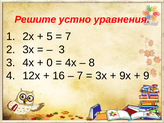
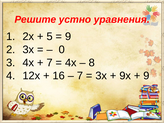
7: 7 -> 9 (68, 36)
3: 3 -> 0 (62, 50)
0: 0 -> 7 (50, 63)
